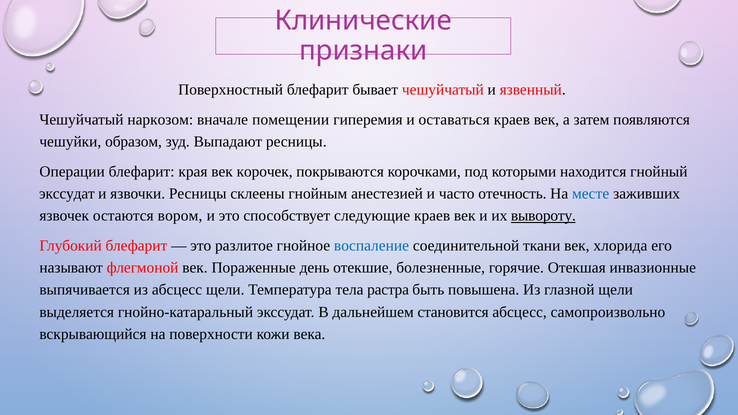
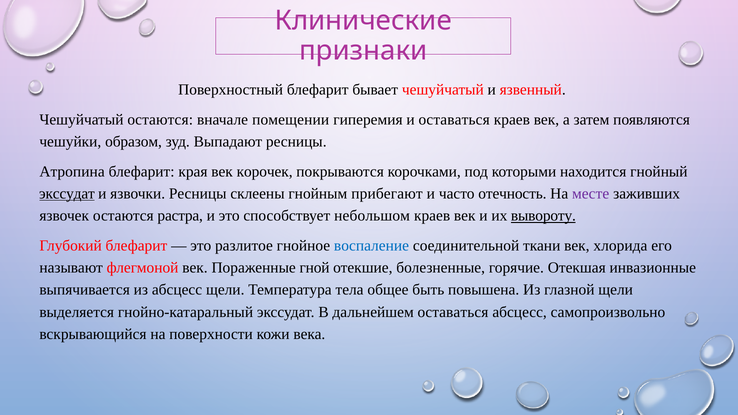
Чешуйчатый наркозом: наркозом -> остаются (160, 119)
Операции: Операции -> Атропина (72, 171)
экссудат underline: none -> present (67, 194)
анестезией: анестезией -> прибегают (387, 194)
месте colour: blue -> purple (591, 194)
вором: вором -> растра (180, 216)
следующие: следующие -> небольшом (372, 216)
день: день -> гной (315, 268)
растра: растра -> общее (388, 290)
дальнейшем становится: становится -> оставаться (453, 312)
